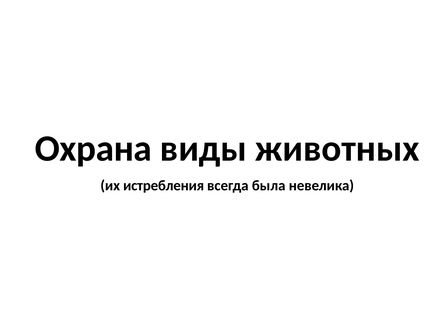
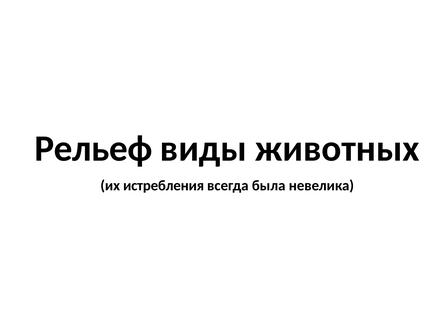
Охрана: Охрана -> Рельеф (93, 148)
